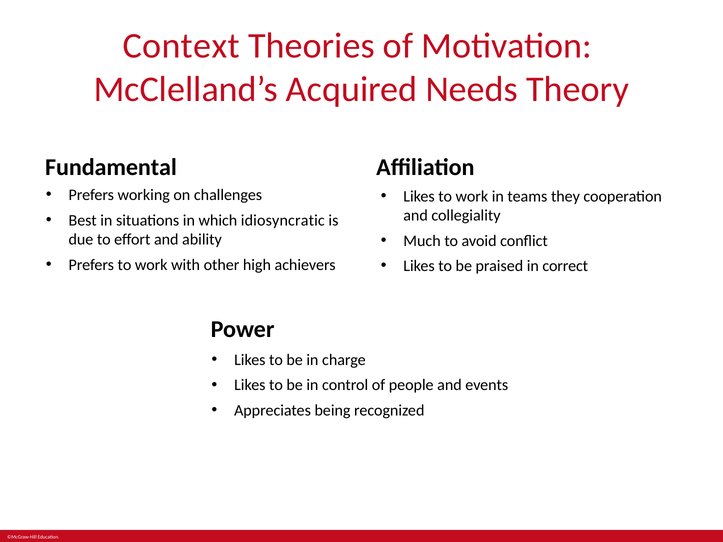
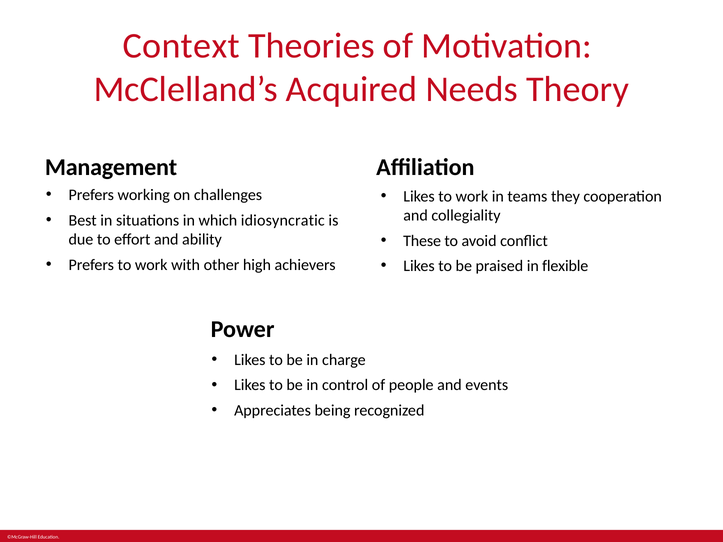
Fundamental: Fundamental -> Management (111, 168)
Much: Much -> These (422, 241)
correct: correct -> flexible (565, 266)
